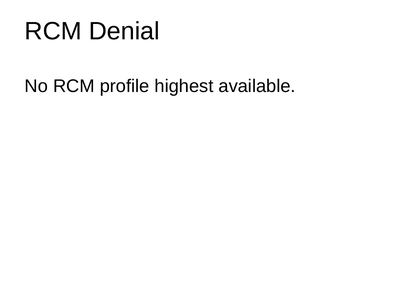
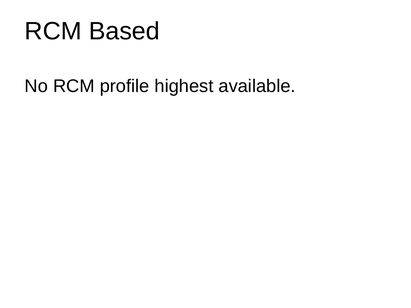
Denial: Denial -> Based (124, 31)
